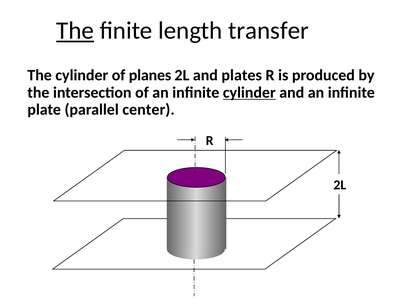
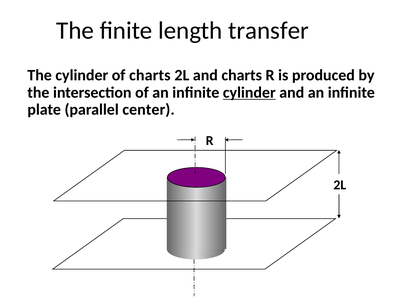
The underline: present -> none (75, 31)
of planes: planes -> charts (150, 75)
and plates: plates -> charts (242, 75)
